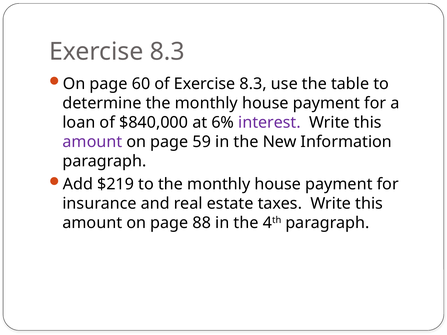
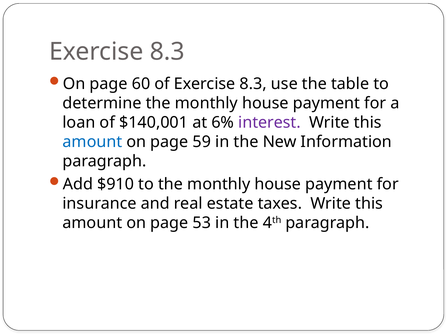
$840,000: $840,000 -> $140,001 (154, 123)
amount colour: purple -> blue (92, 142)
$219: $219 -> $910 (116, 184)
88: 88 -> 53 (202, 223)
